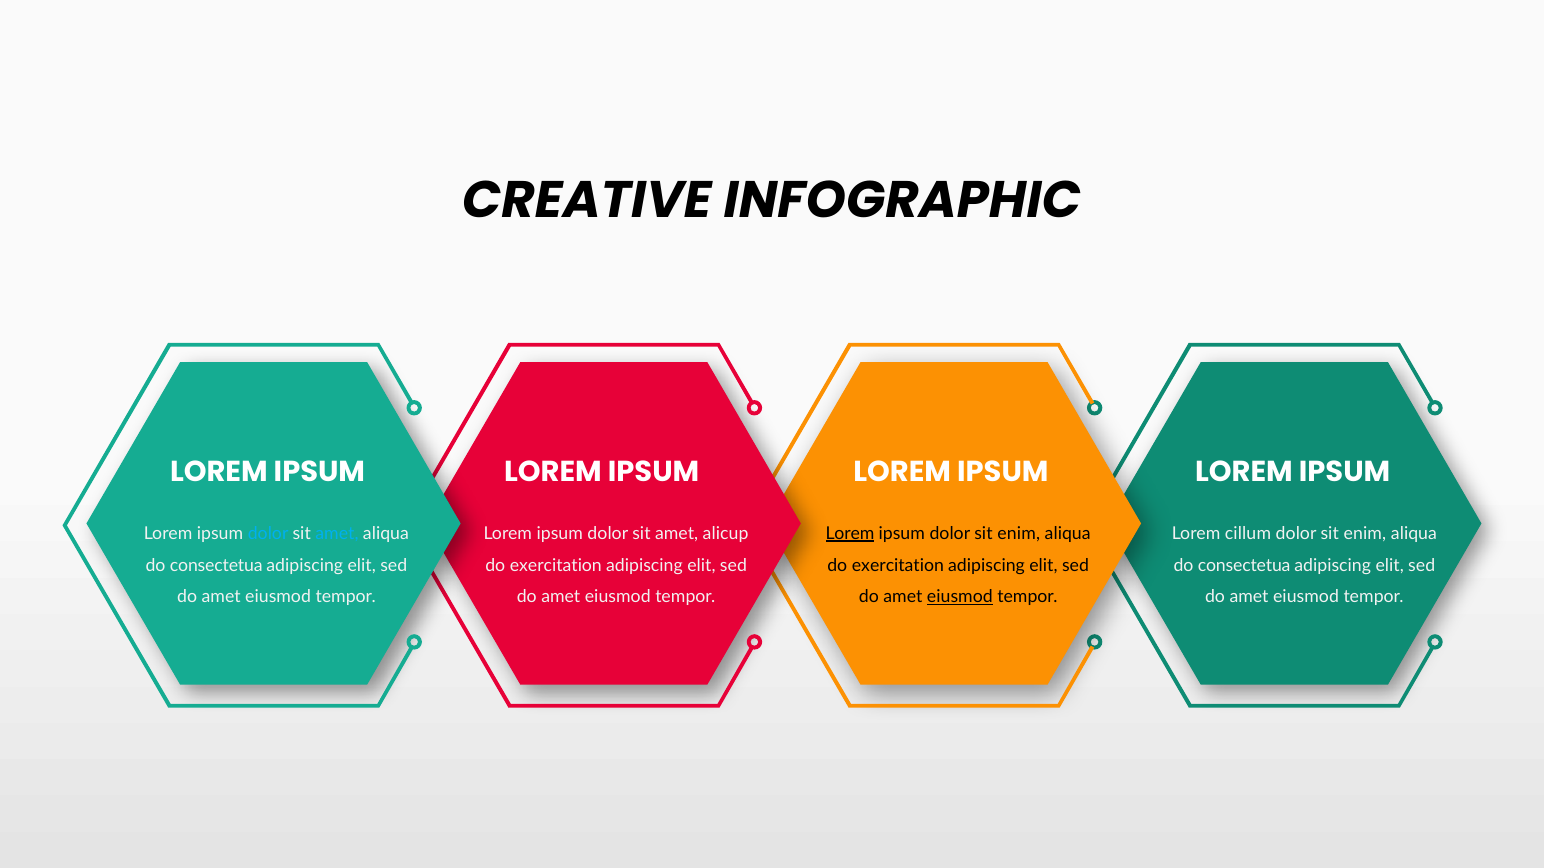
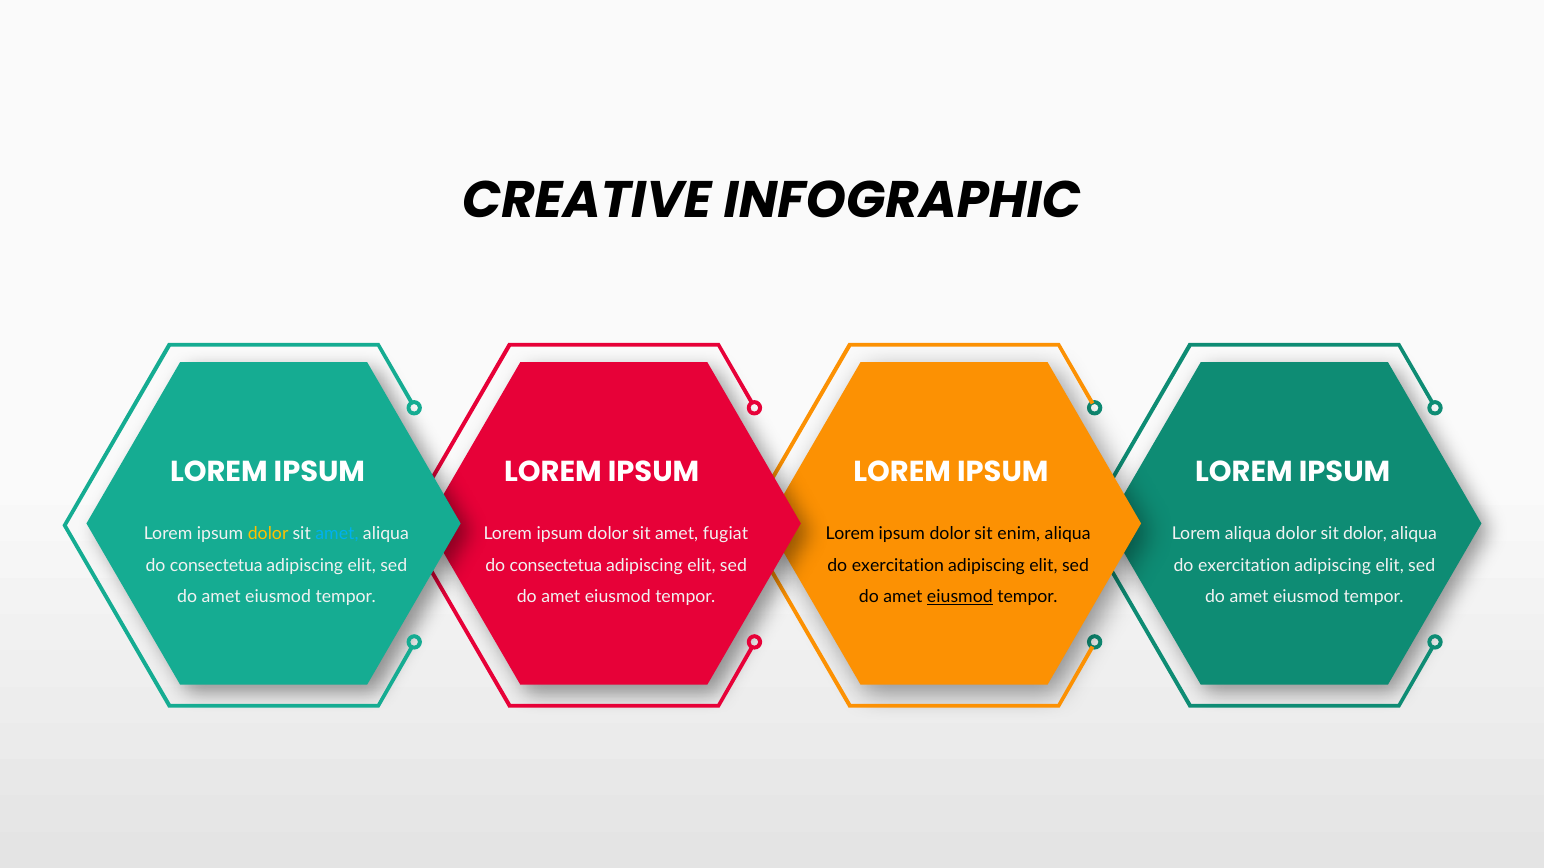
dolor colour: light blue -> yellow (268, 534)
alicup: alicup -> fugiat (726, 534)
Lorem underline: present -> none (850, 534)
Lorem cillum: cillum -> aliqua (1248, 534)
enim: enim -> dolor (1365, 534)
exercitation: exercitation -> consectetua (556, 566)
consectetua: consectetua -> exercitation (1244, 566)
